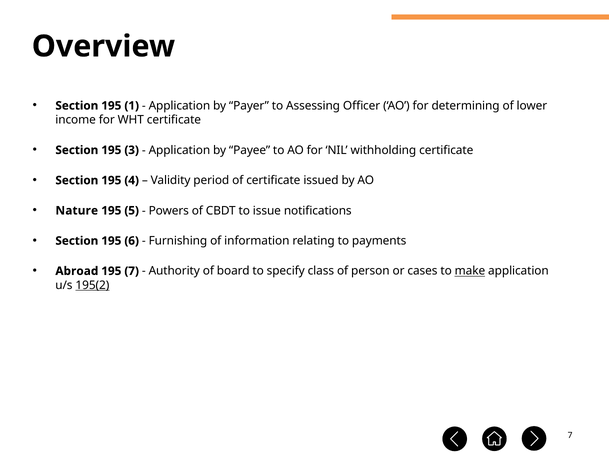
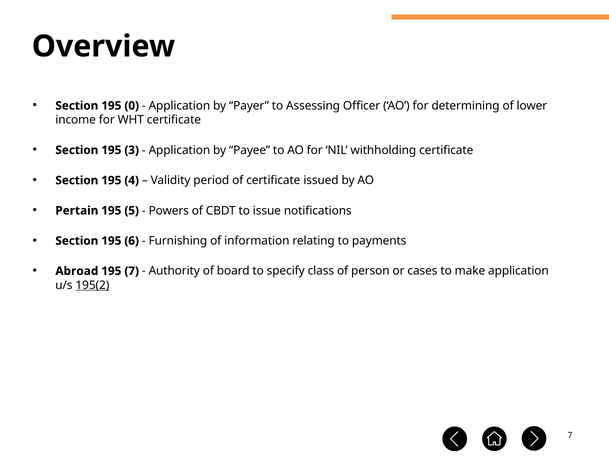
1: 1 -> 0 (132, 106)
Nature: Nature -> Pertain (77, 210)
make underline: present -> none (470, 271)
